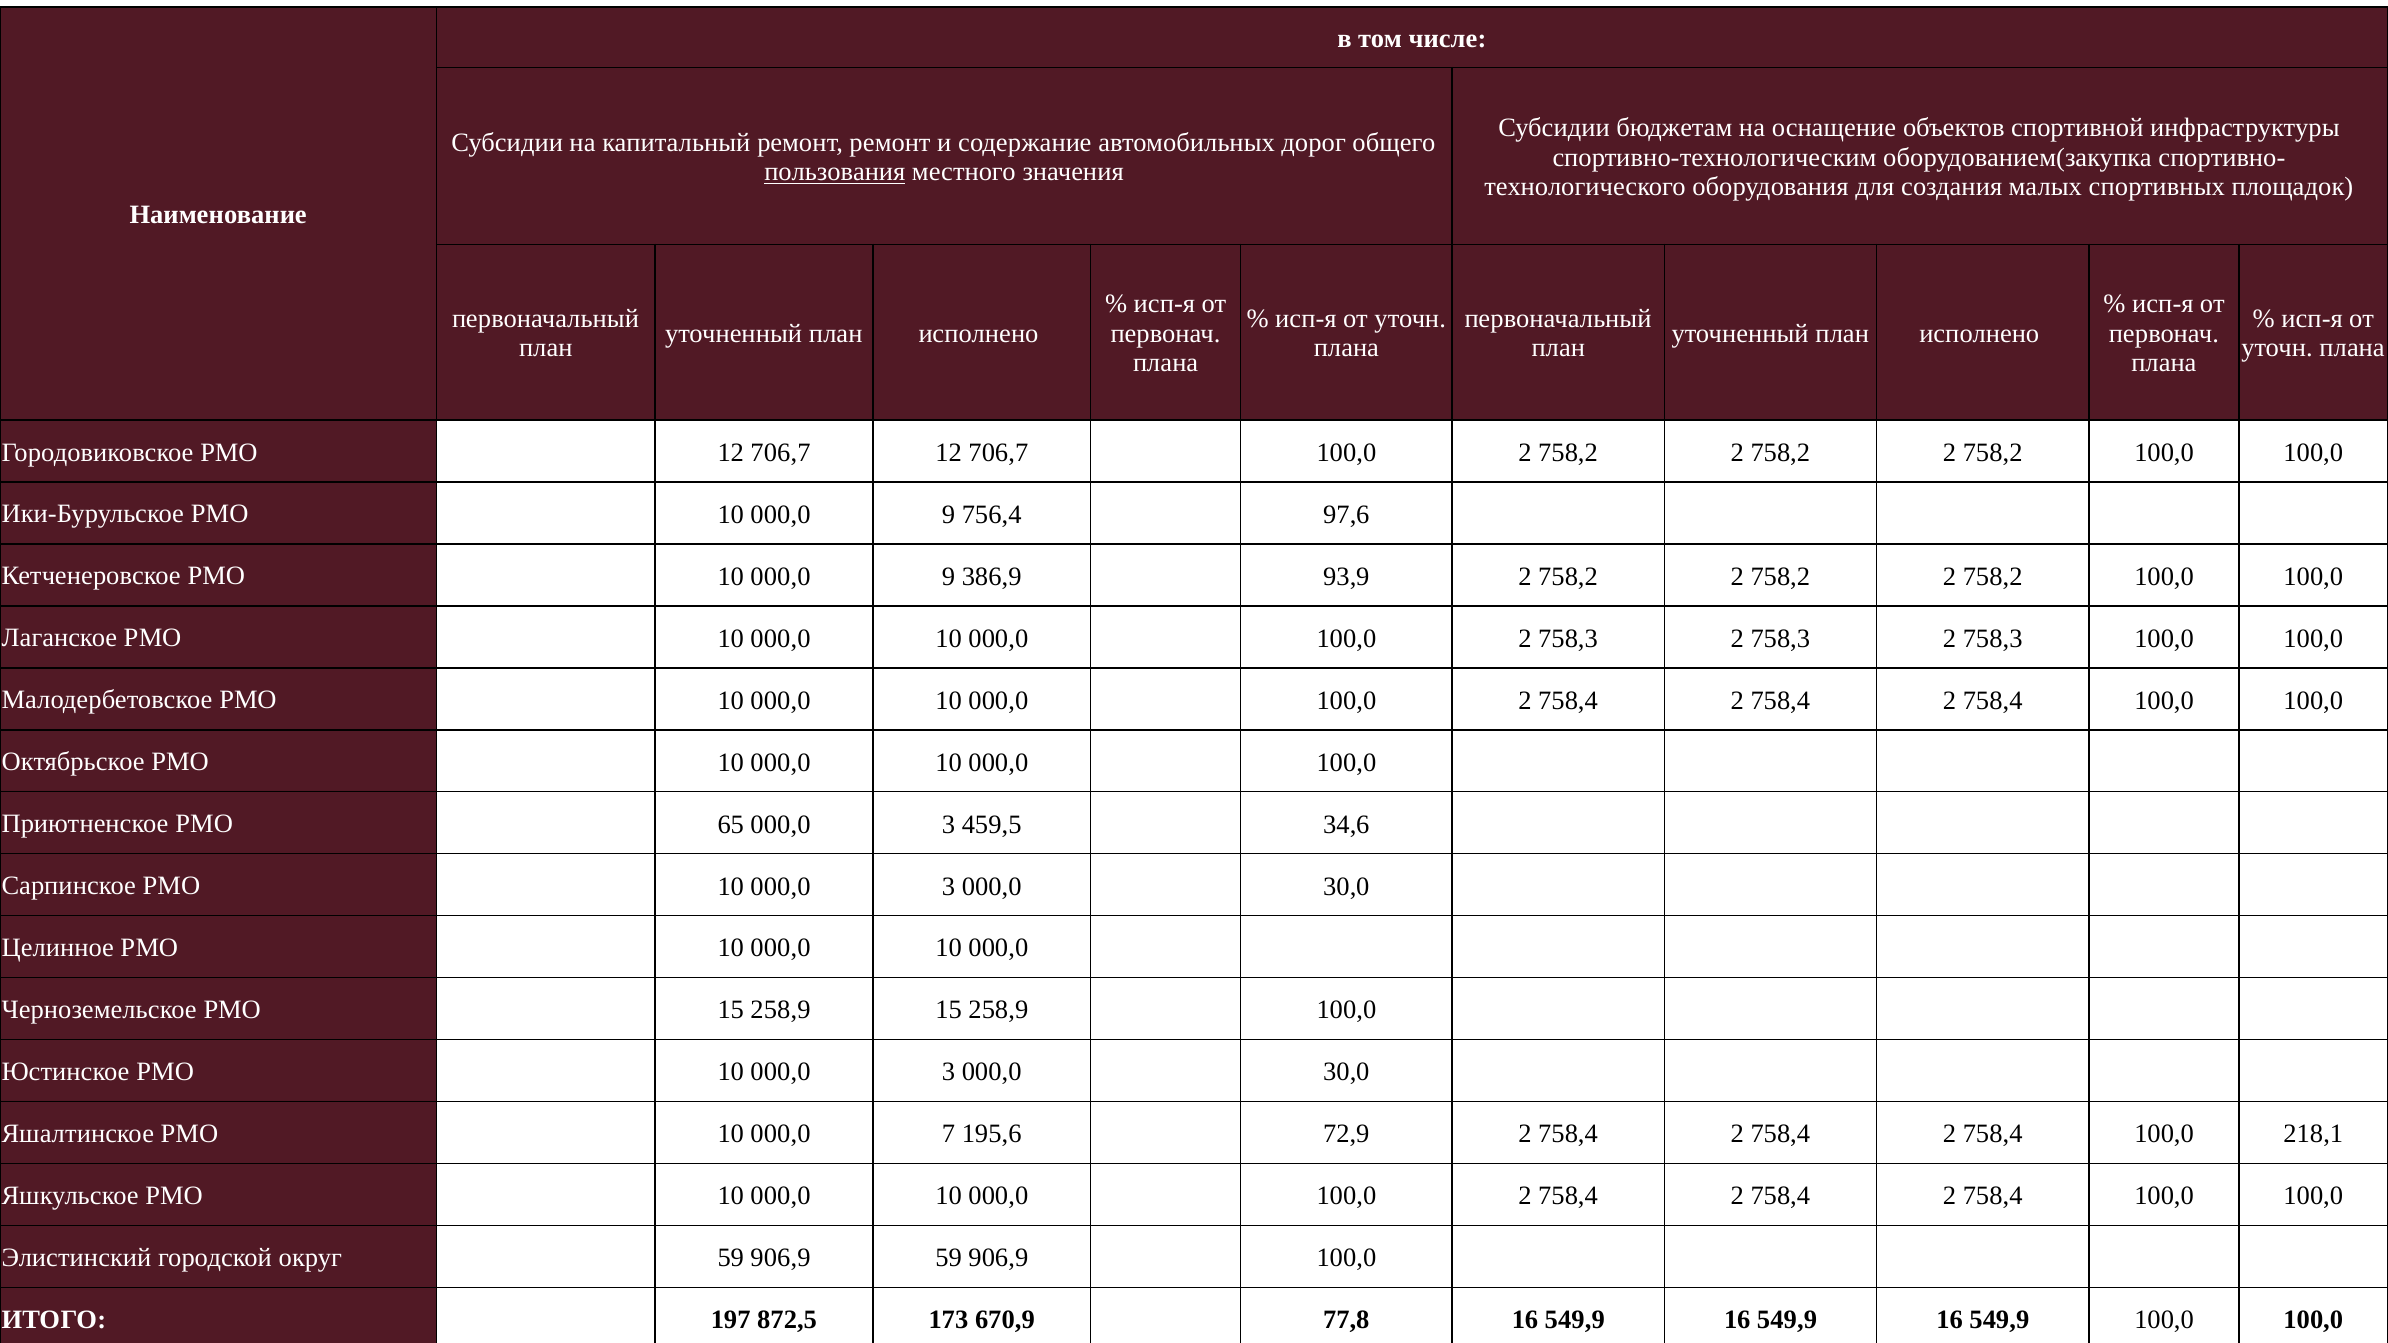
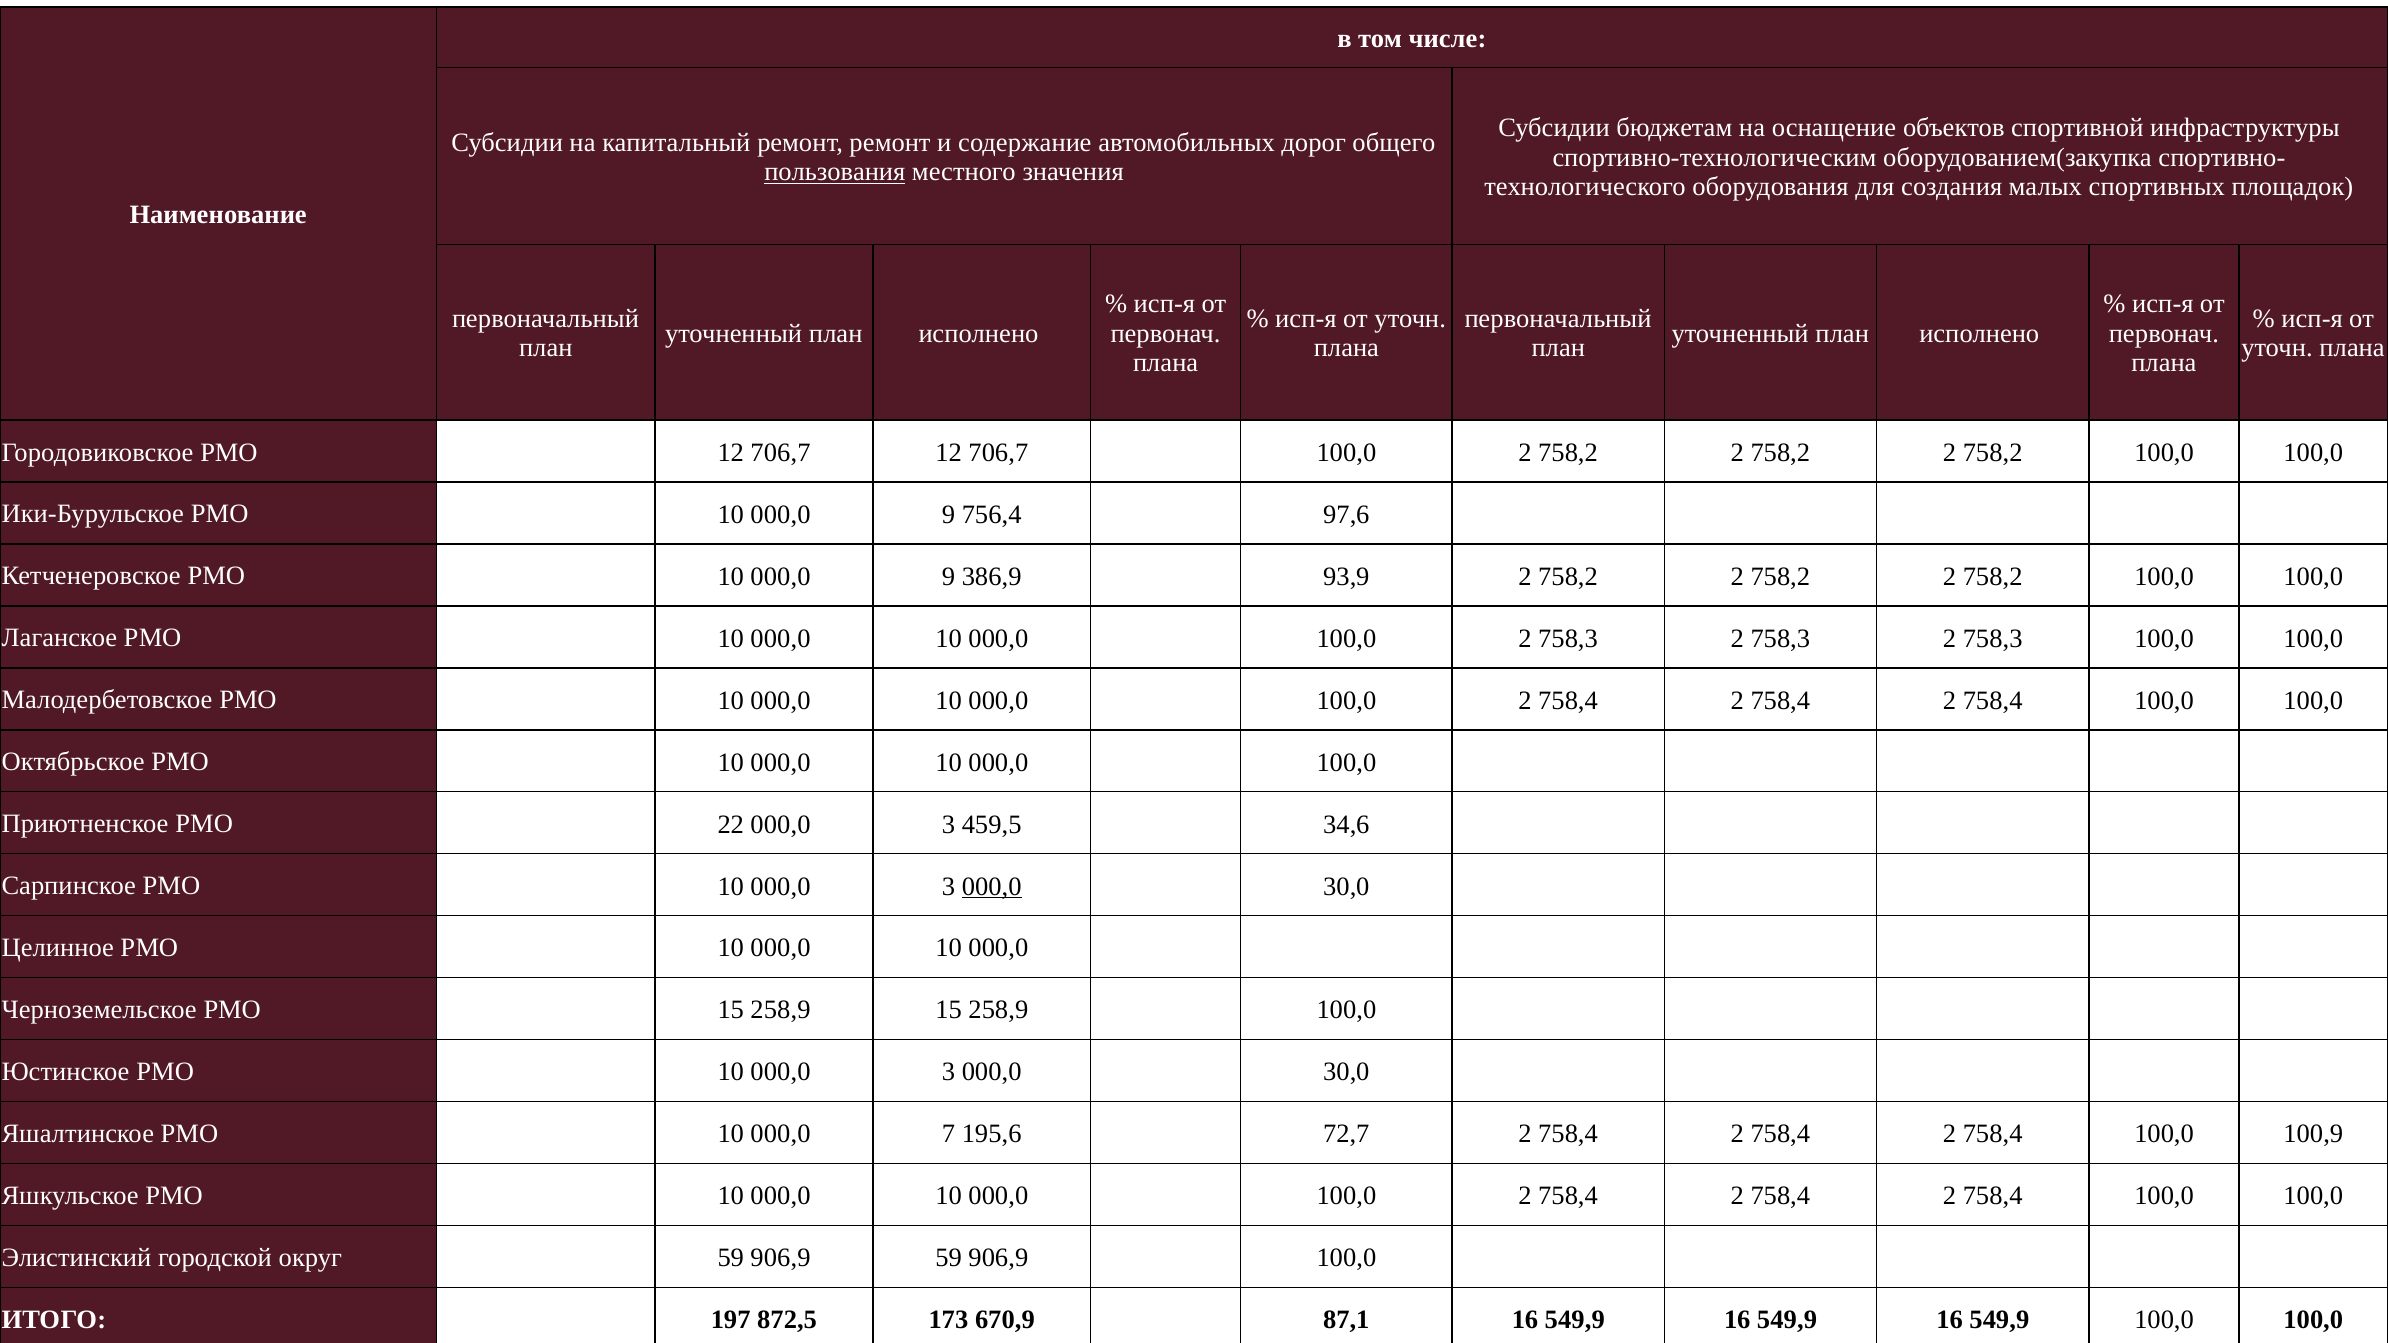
65: 65 -> 22 (731, 825)
000,0 underline: none -> present (992, 886)
72,9: 72,9 -> 72,7 (1346, 1134)
218,1: 218,1 -> 100,9 (2313, 1134)
77,8: 77,8 -> 87,1 (1346, 1320)
